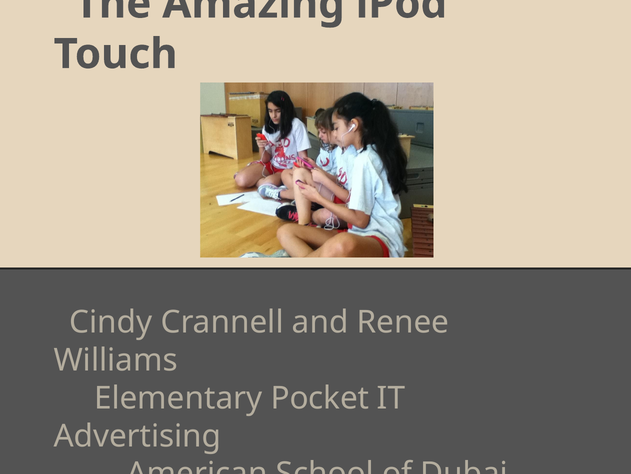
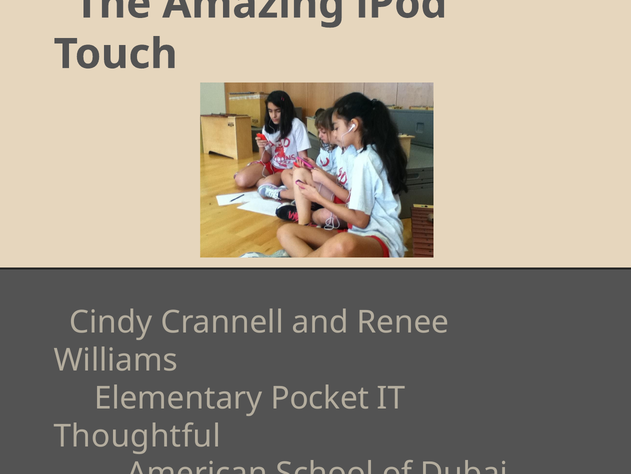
Advertising: Advertising -> Thoughtful (137, 435)
